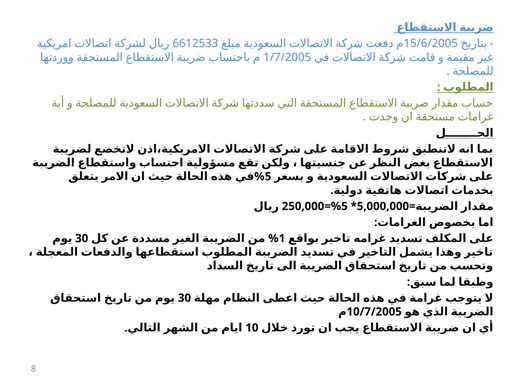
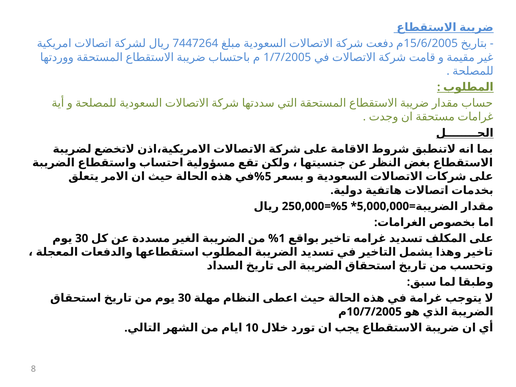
6612533: 6612533 -> 7447264 (195, 44)
